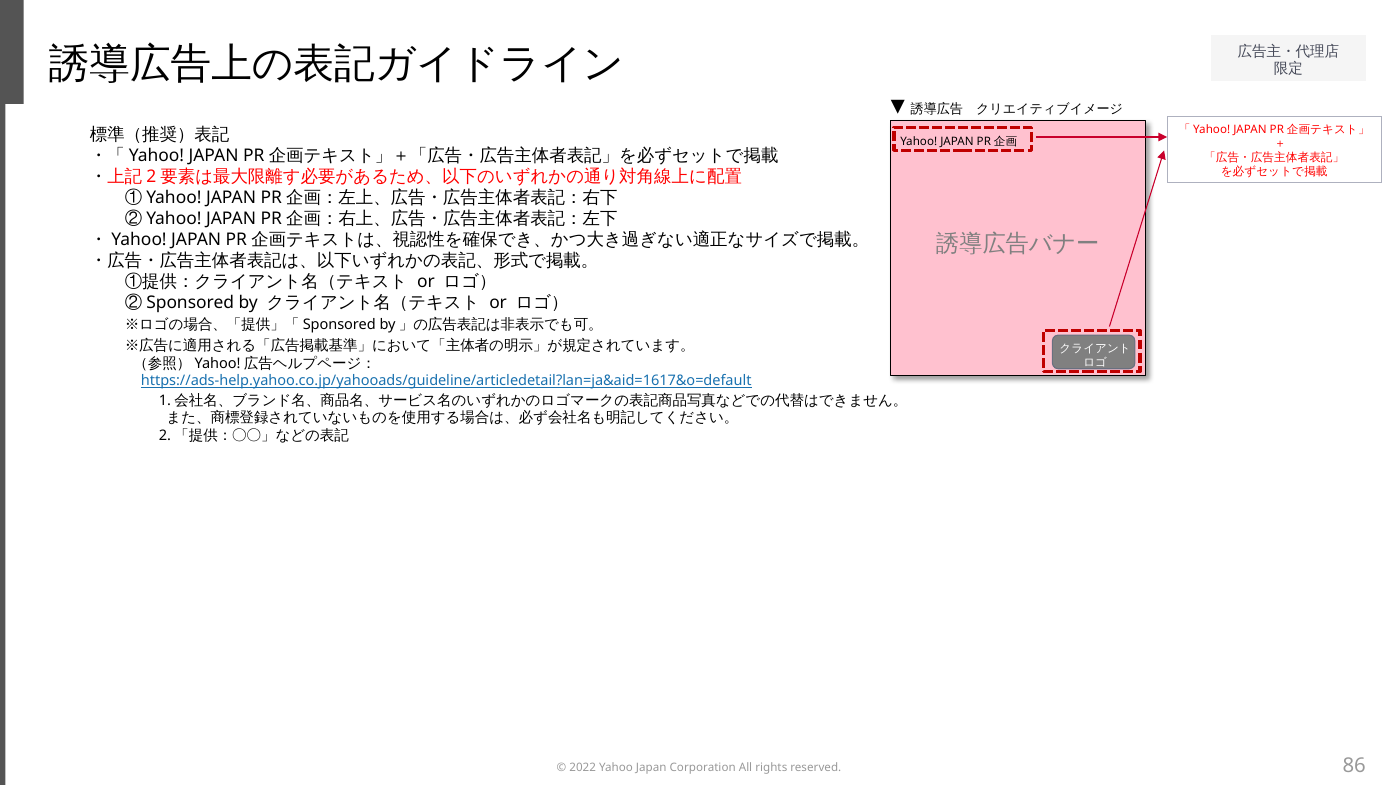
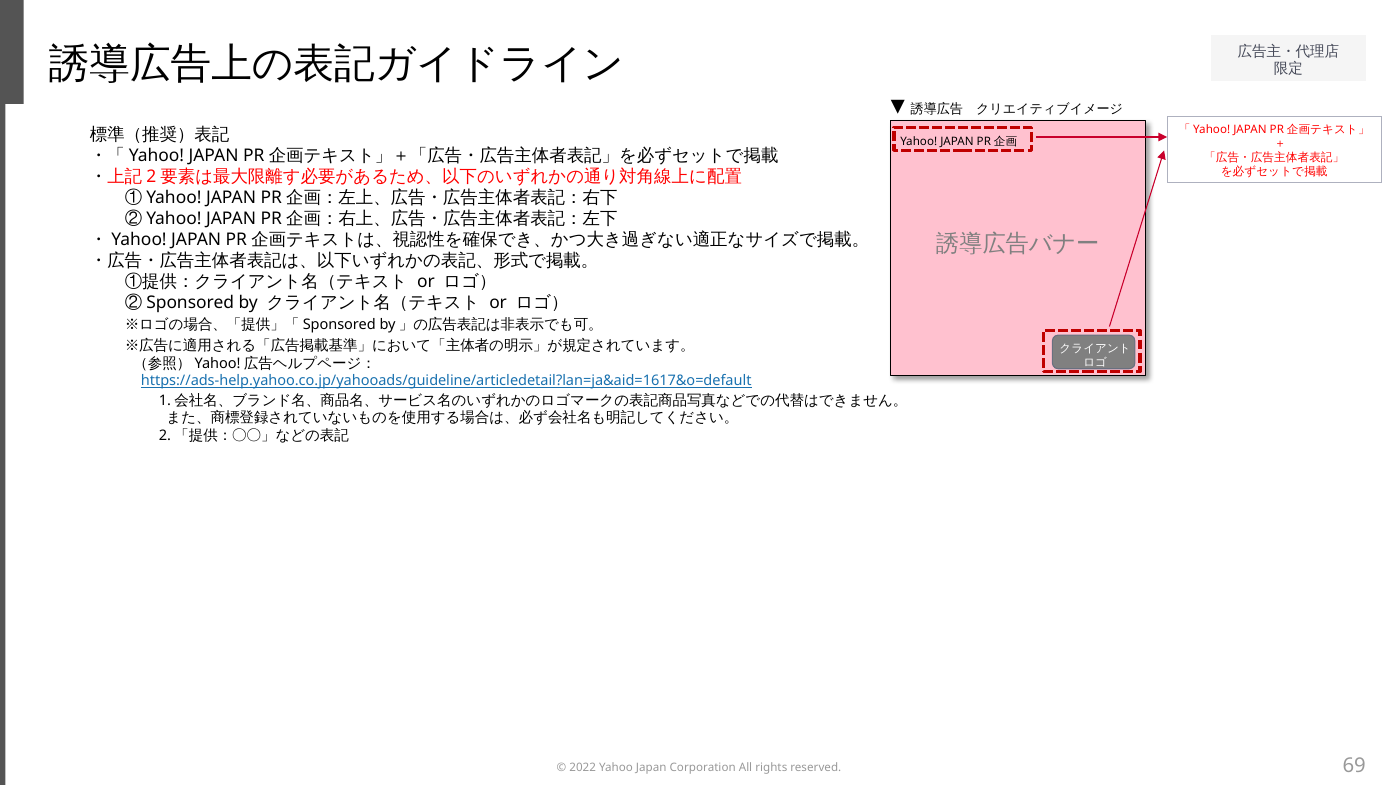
86: 86 -> 69 (1354, 765)
